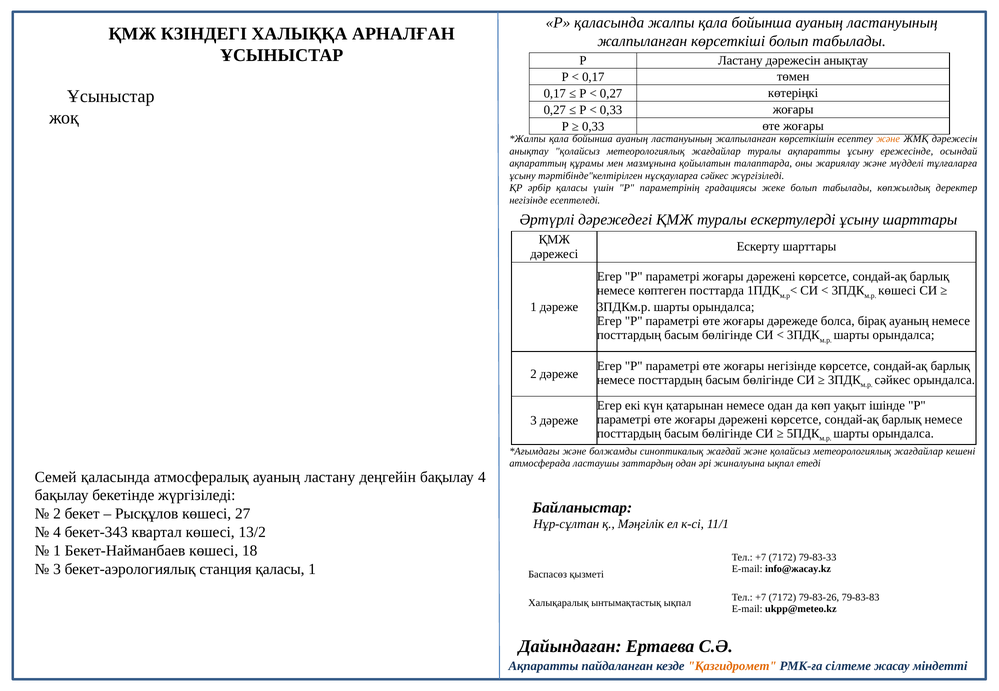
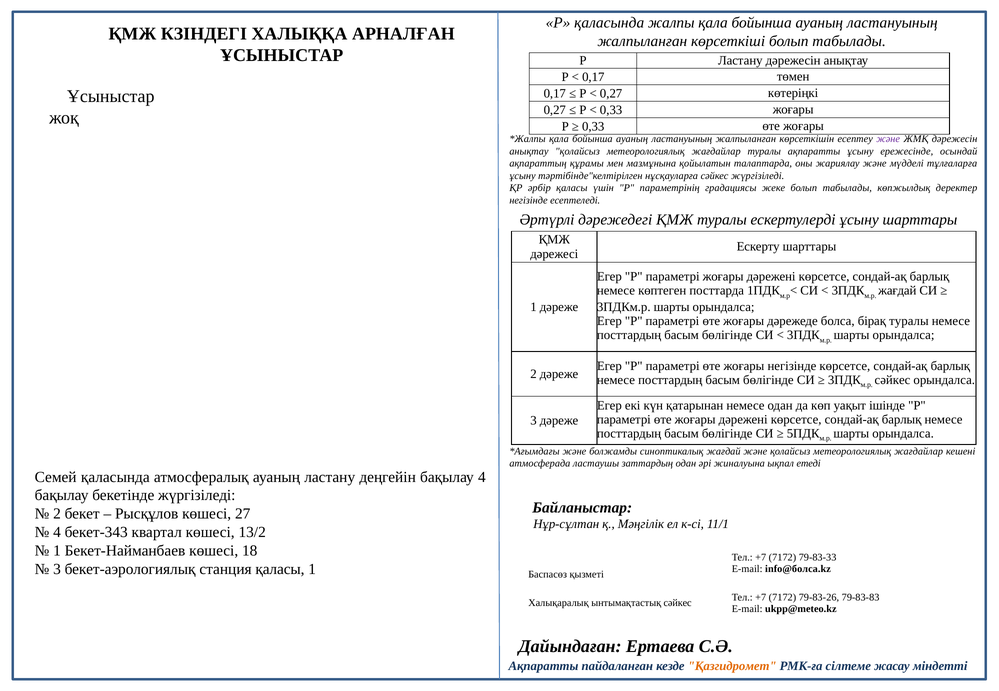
және colour: orange -> purple (888, 139)
көшесі: көшесі -> жағдай (897, 291)
бірақ ауаның: ауаның -> туралы (909, 321)
info@жасау.kz: info@жасау.kz -> info@болса.kz (798, 569)
ынтымақтастық ықпал: ықпал -> сәйкес (678, 604)
